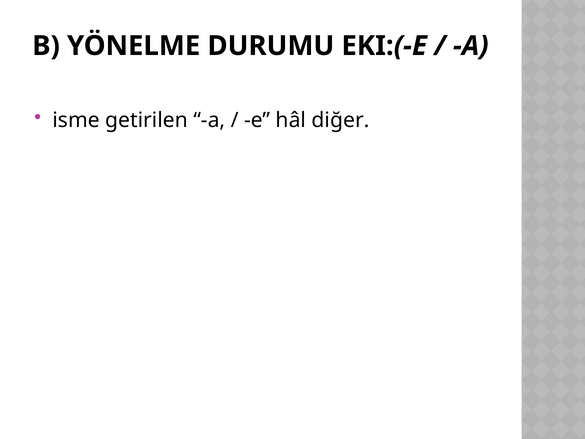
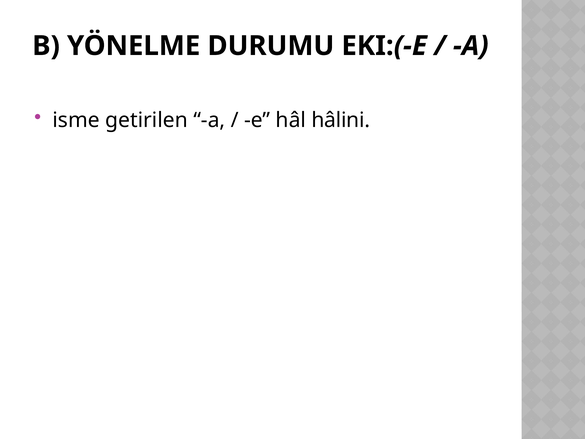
diğer: diğer -> hâlini (341, 120)
